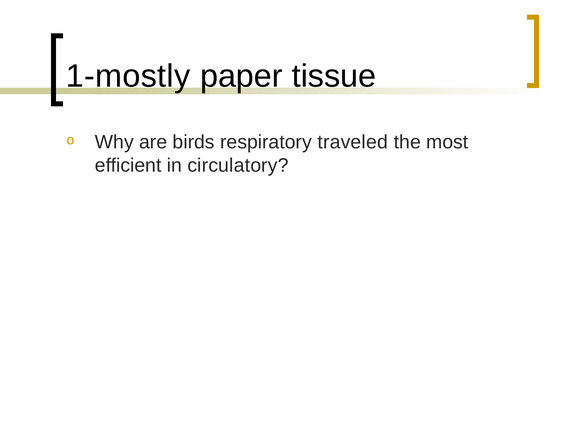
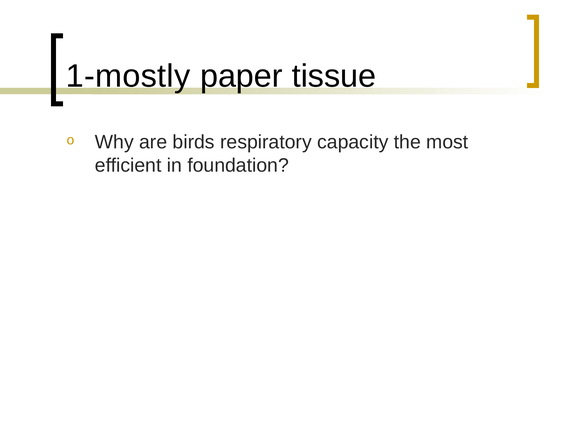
traveled: traveled -> capacity (353, 142)
circulatory: circulatory -> foundation (238, 166)
